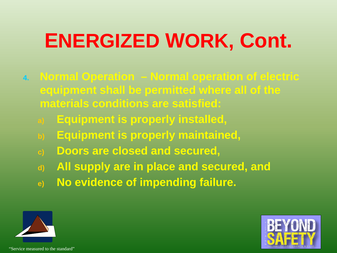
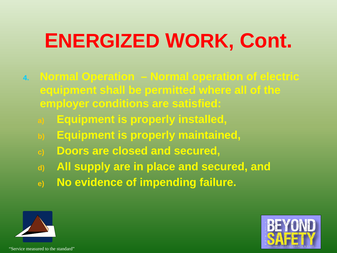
materials: materials -> employer (65, 104)
